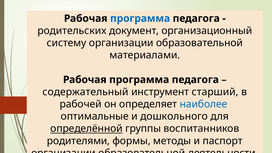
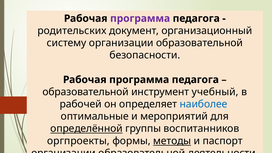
программа colour: blue -> purple (140, 18)
материалами: материалами -> безопасности (145, 55)
содержательный: содержательный -> образовательной (86, 92)
старший: старший -> учебный (215, 92)
дошкольного: дошкольного -> мероприятий (174, 116)
родителями: родителями -> оргпроекты (78, 141)
методы underline: none -> present (172, 141)
